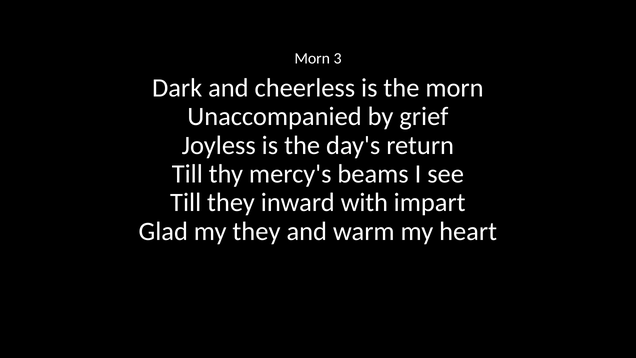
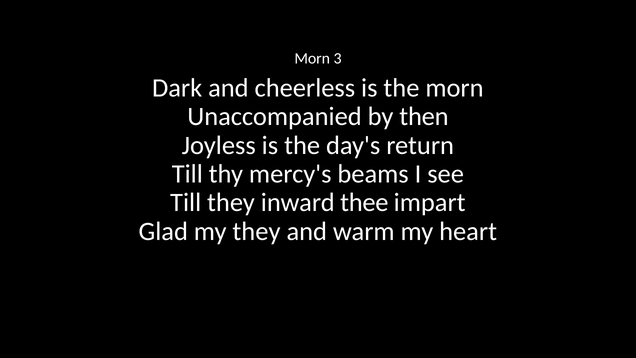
grief: grief -> then (424, 117)
with: with -> thee (364, 203)
